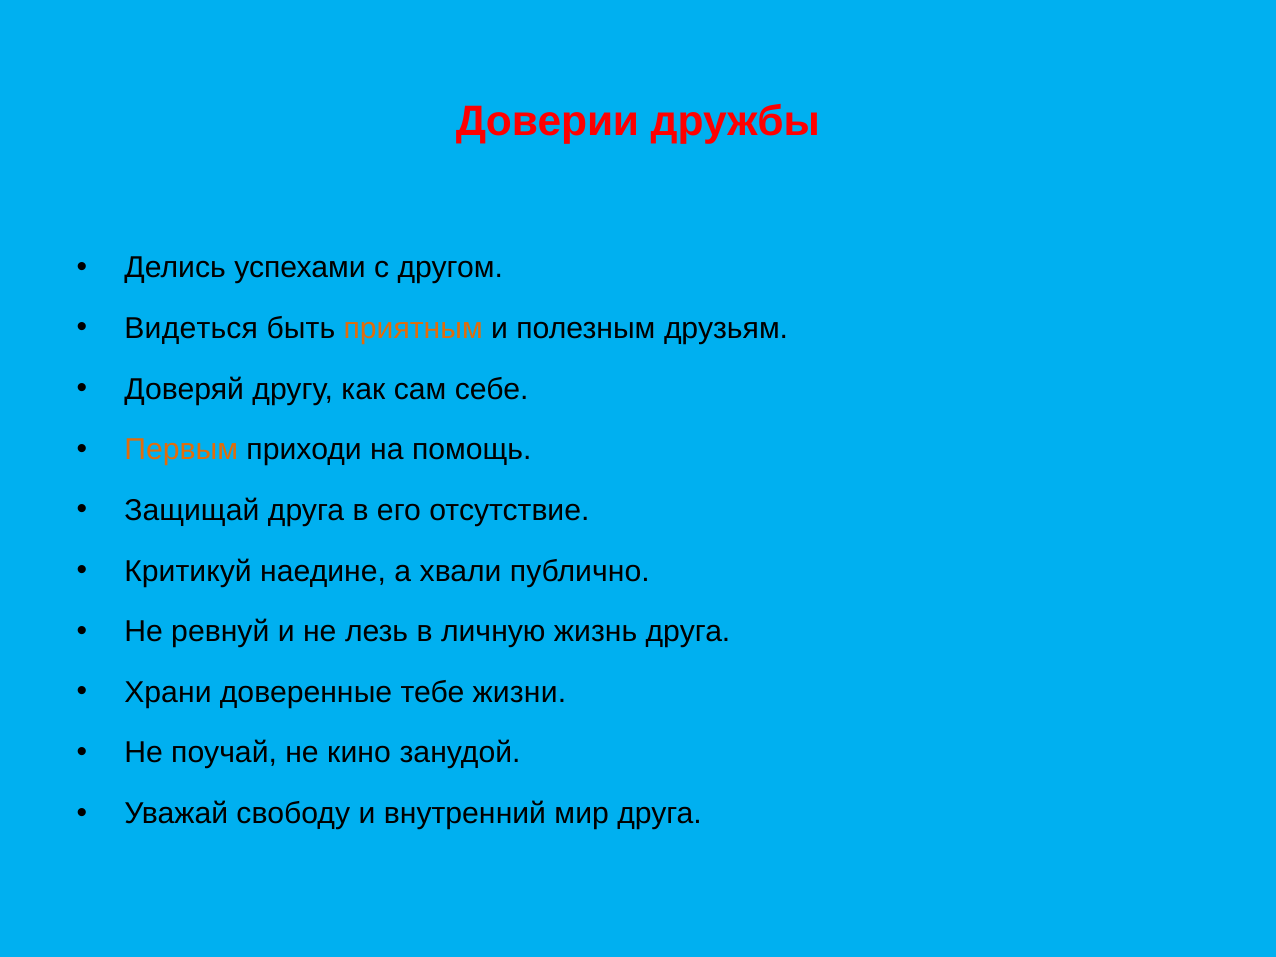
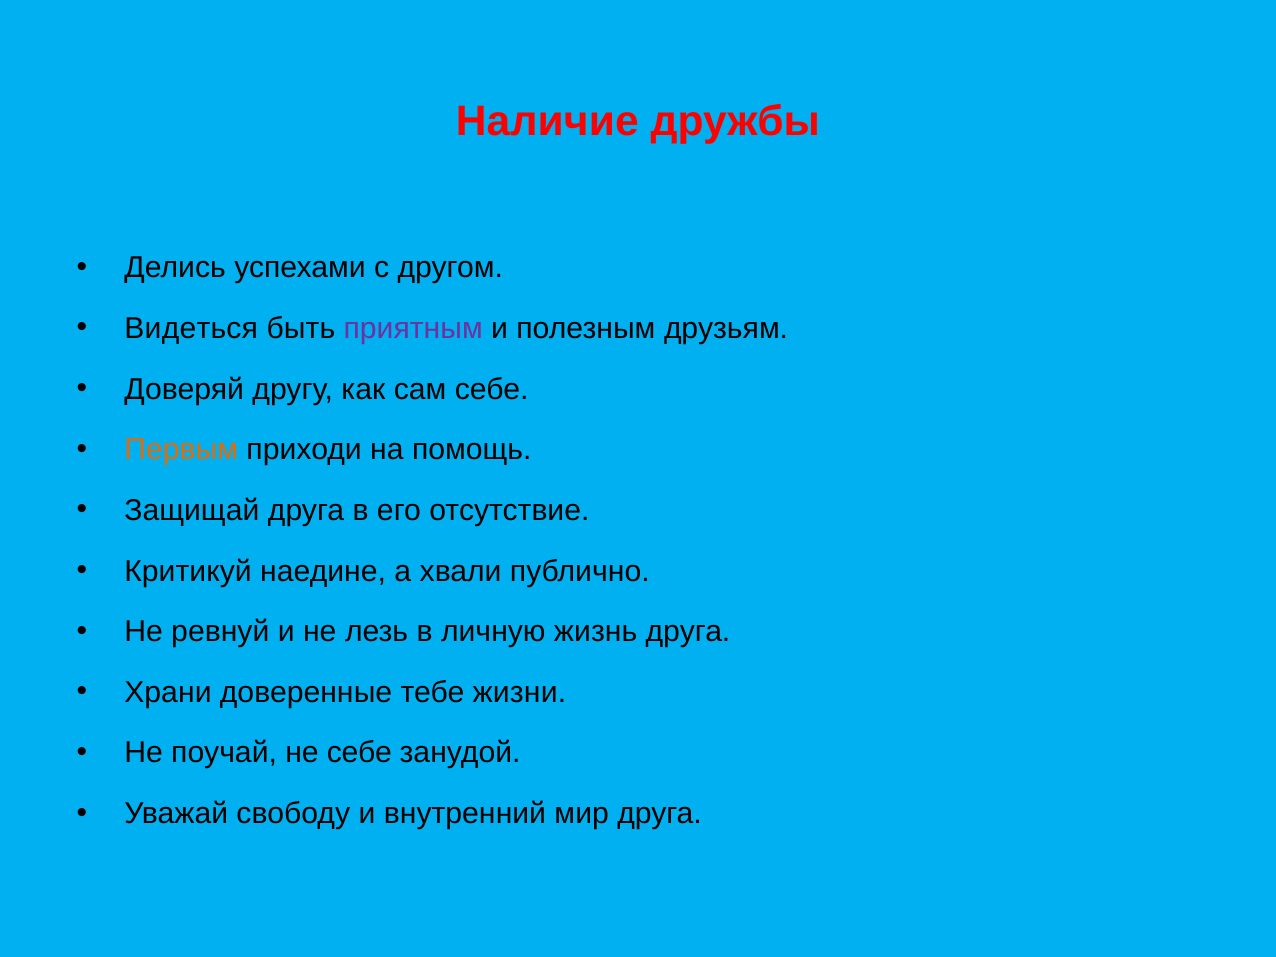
Доверии: Доверии -> Наличие (547, 121)
приятным colour: orange -> purple (413, 329)
не кино: кино -> себе (359, 753)
